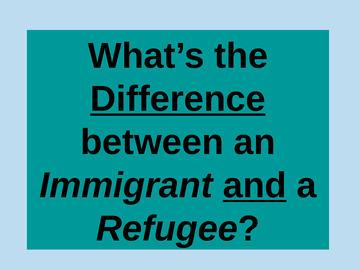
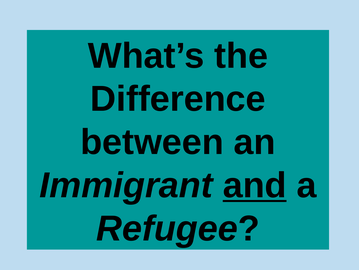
Difference underline: present -> none (178, 99)
